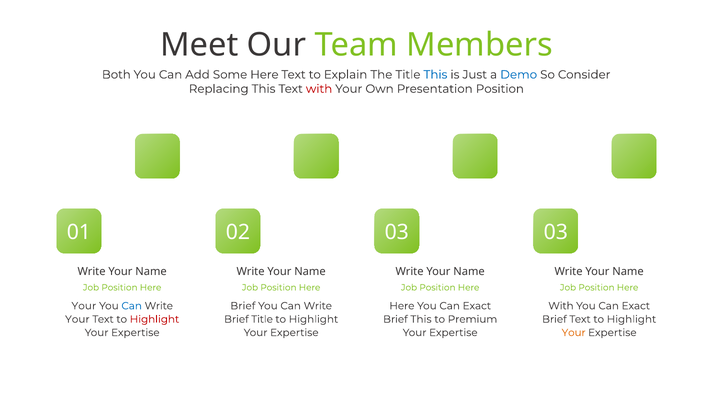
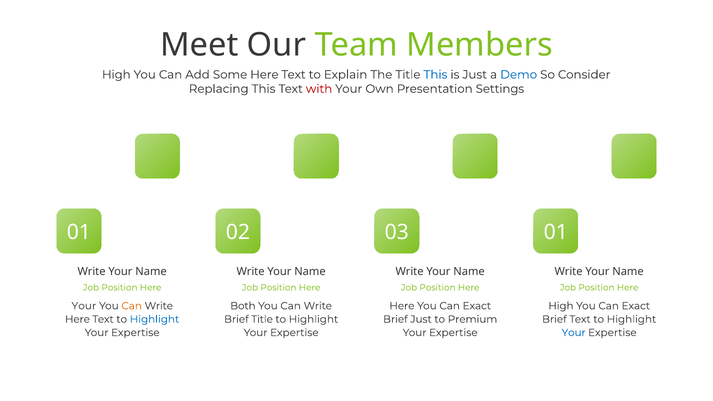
Both: Both -> High (116, 75)
Presentation Position: Position -> Settings (500, 89)
03 03: 03 -> 01 (556, 232)
Can colour: blue -> orange (132, 306)
Brief: Brief -> Both (243, 306)
With: With -> High (561, 306)
Your: Your -> Here (77, 319)
Highlight colour: red -> blue (155, 319)
Brief This: This -> Just (421, 319)
Your colour: orange -> blue (574, 333)
